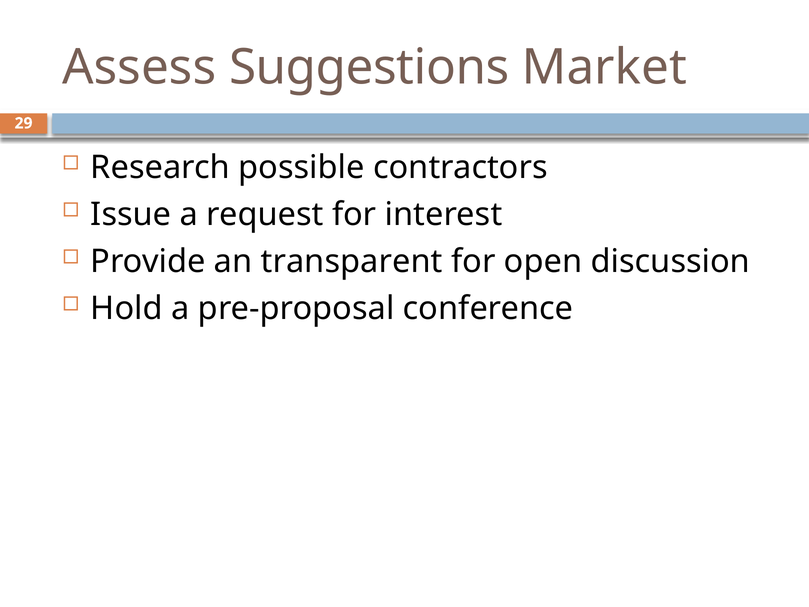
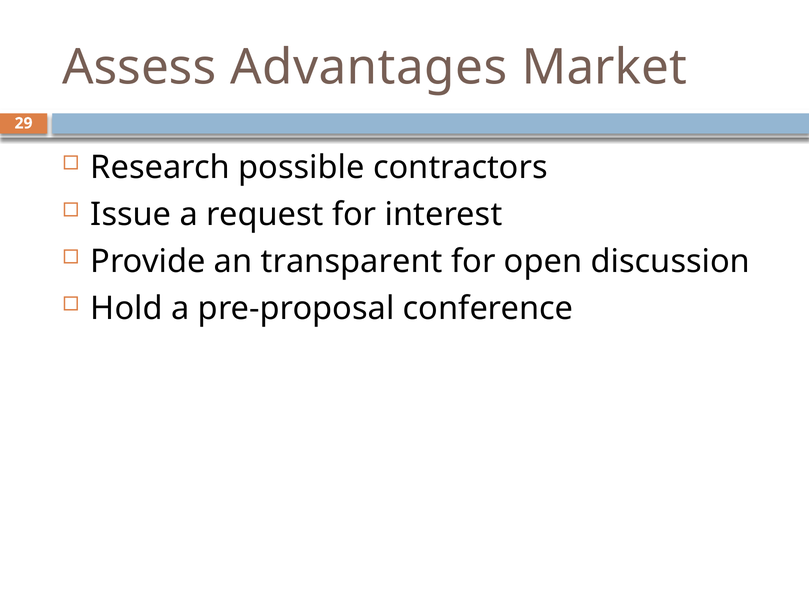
Suggestions: Suggestions -> Advantages (369, 67)
